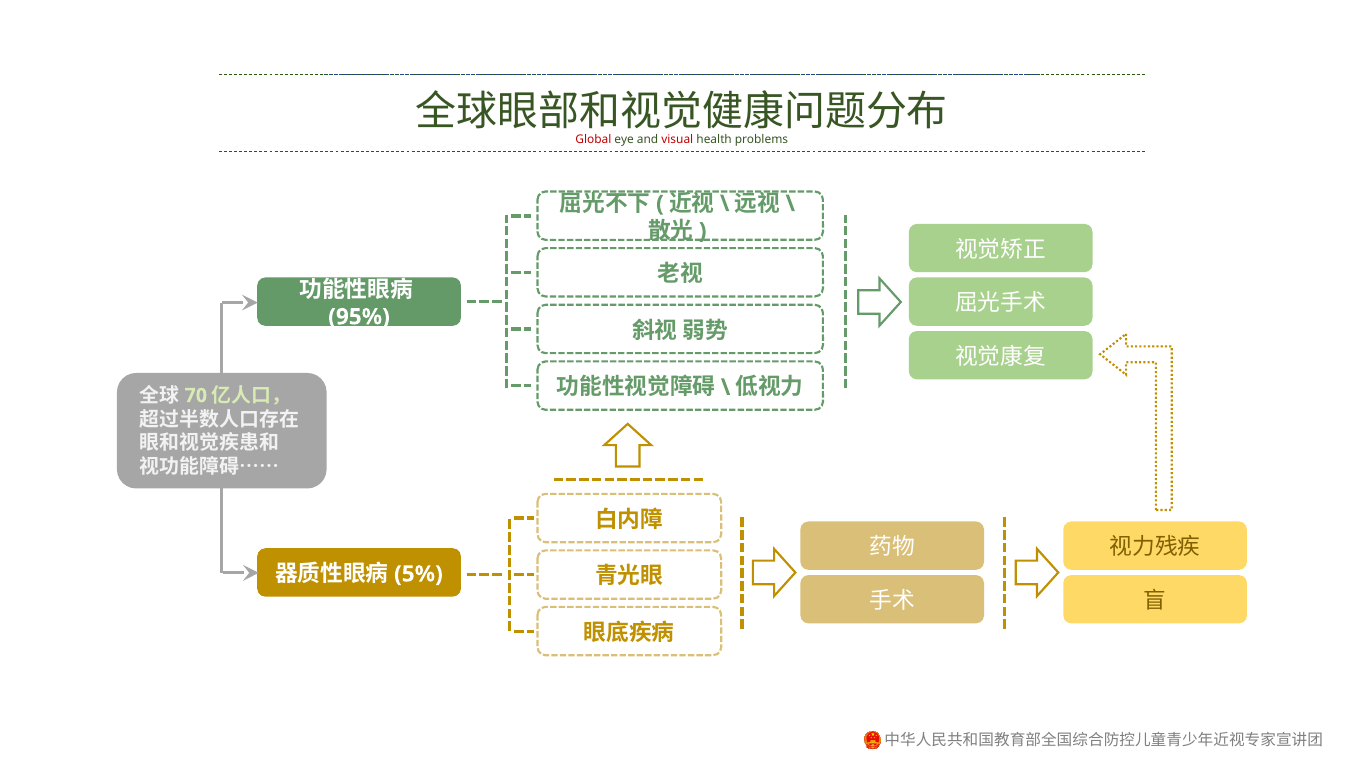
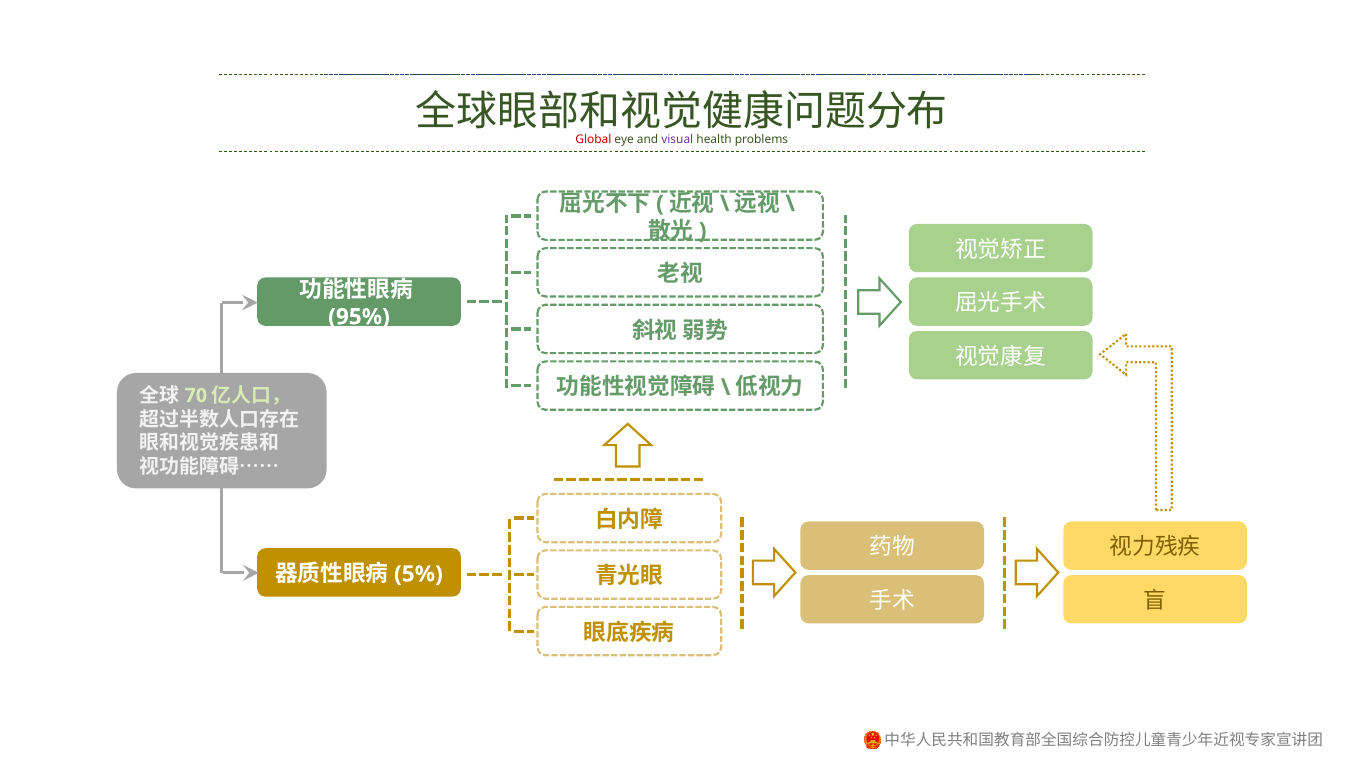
visual colour: red -> purple (677, 140)
